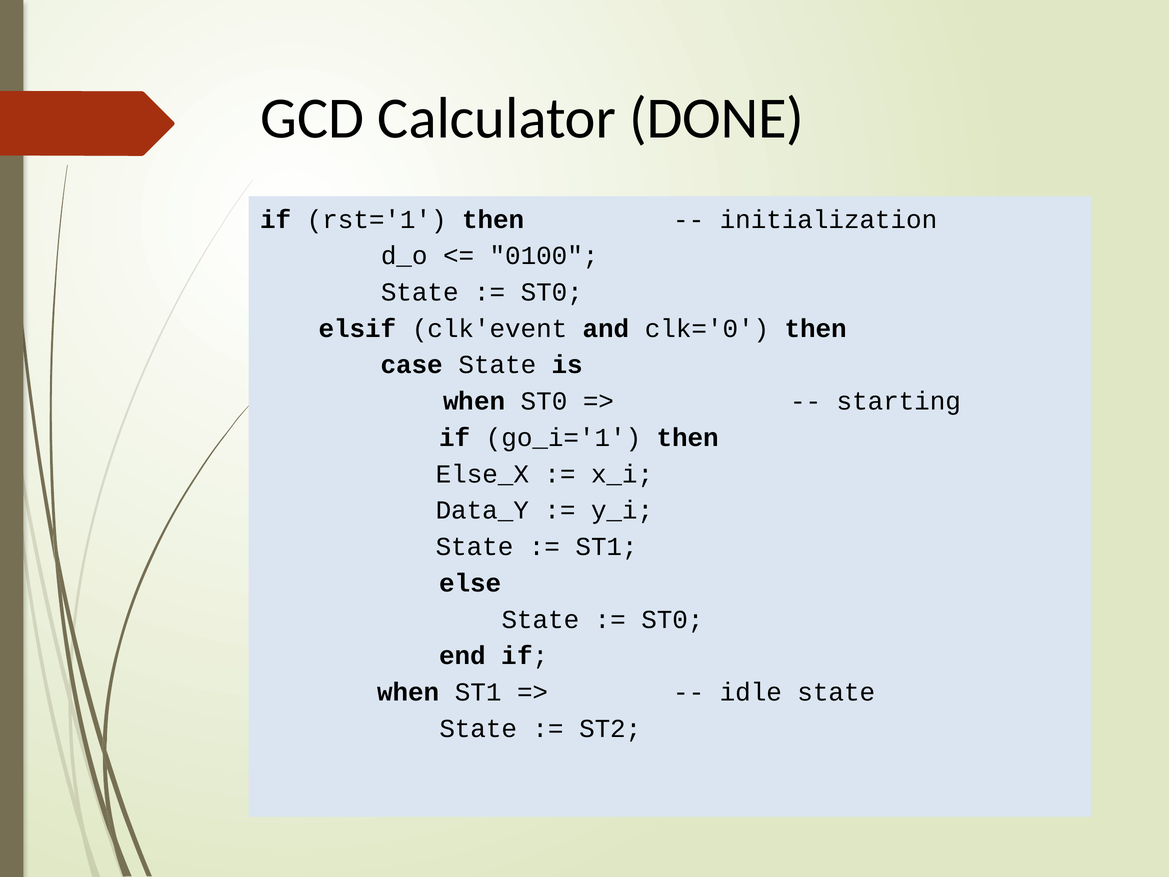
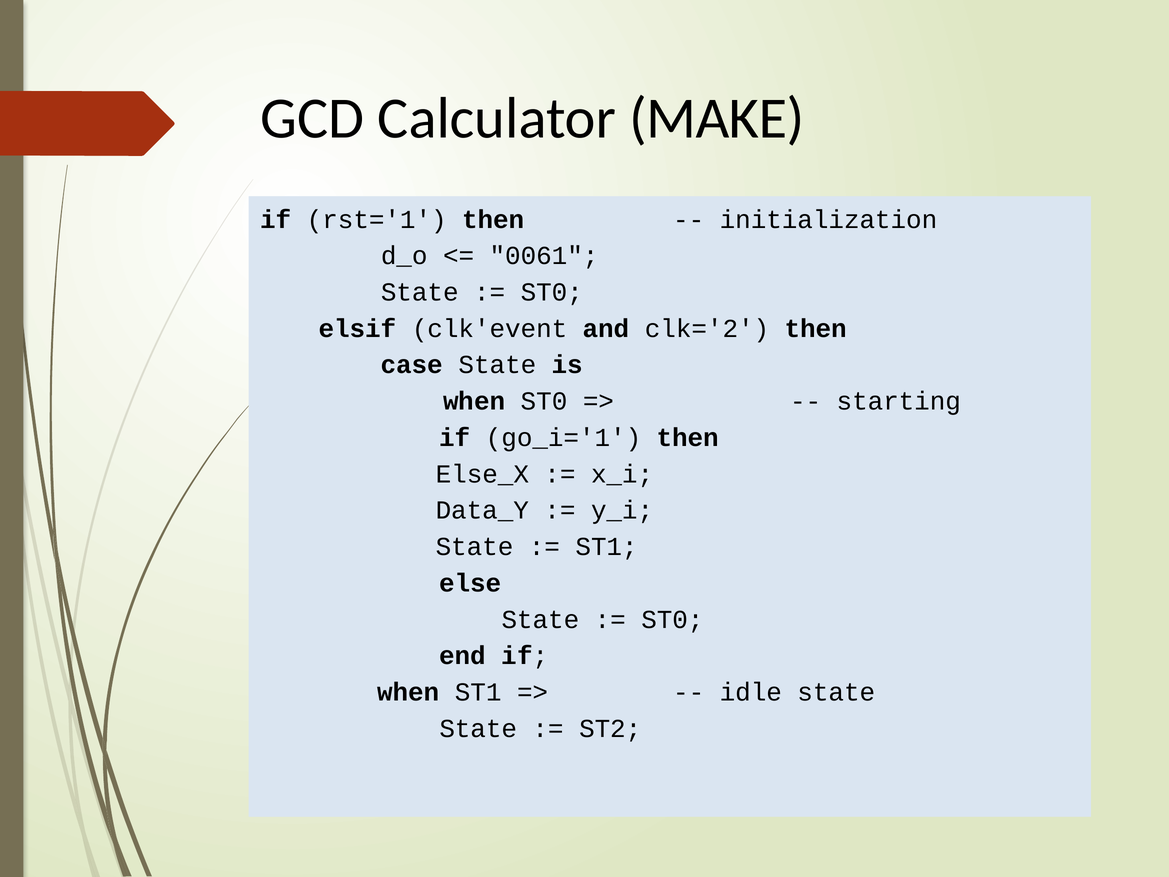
DONE: DONE -> MAKE (717, 118)
0100: 0100 -> 0061 (544, 256)
clk='0: clk='0 -> clk='2 (707, 328)
